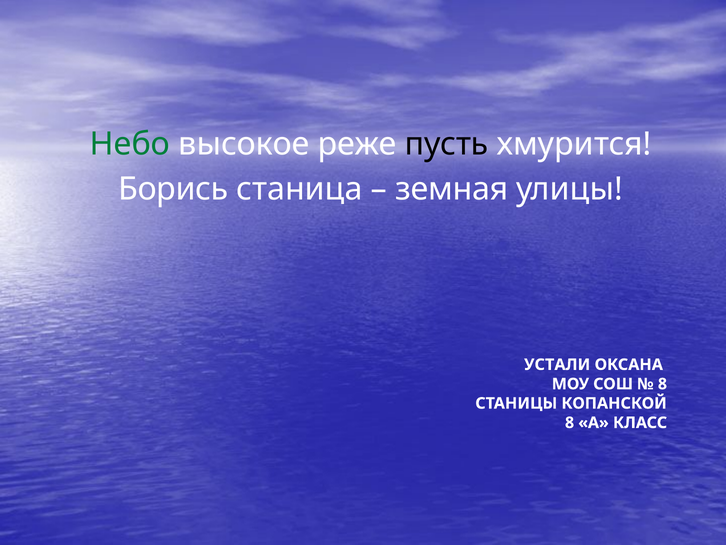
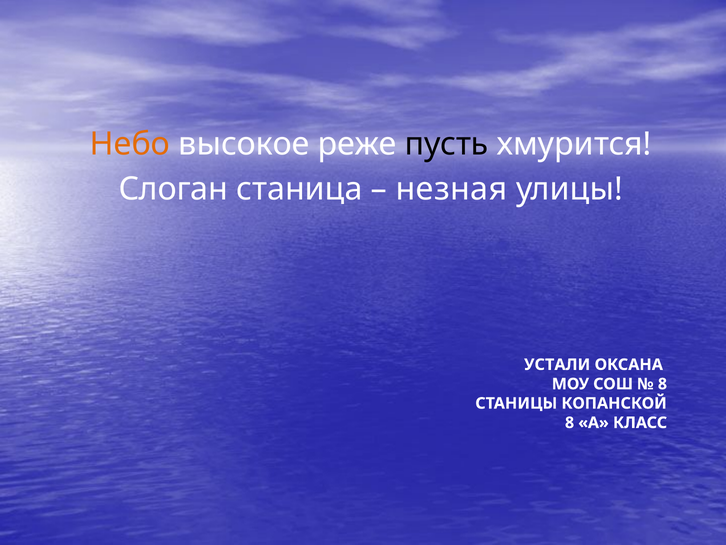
Небо colour: green -> orange (130, 144)
Борись: Борись -> Слоган (173, 189)
земная: земная -> незная (451, 189)
